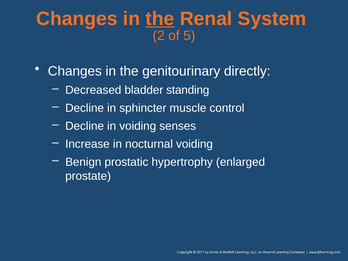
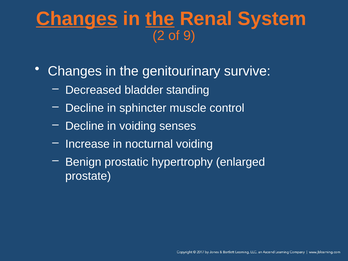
Changes underline: none -> present (77, 19)
5: 5 -> 9 (189, 36)
directly: directly -> survive (247, 71)
